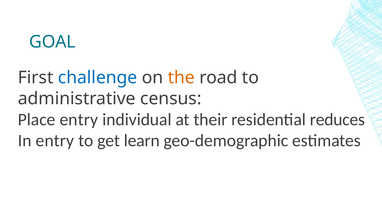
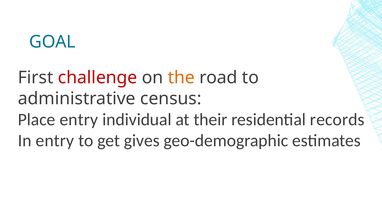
challenge colour: blue -> red (98, 78)
reduces: reduces -> records (337, 120)
learn: learn -> gives (142, 141)
